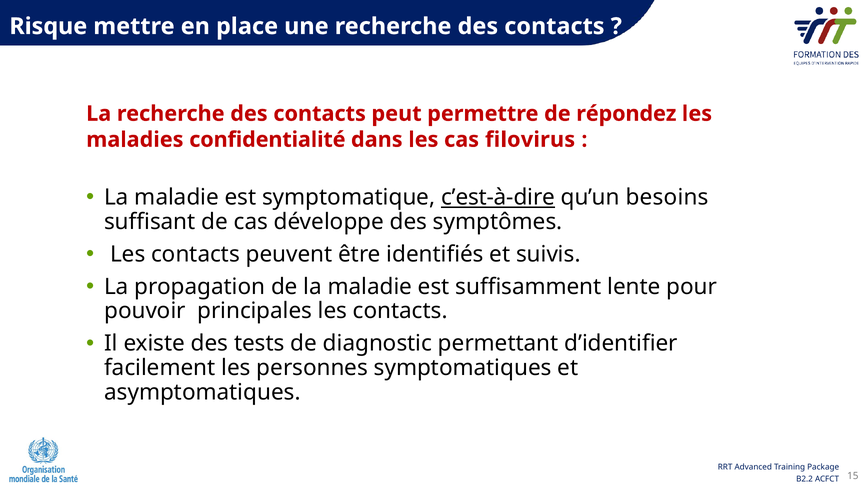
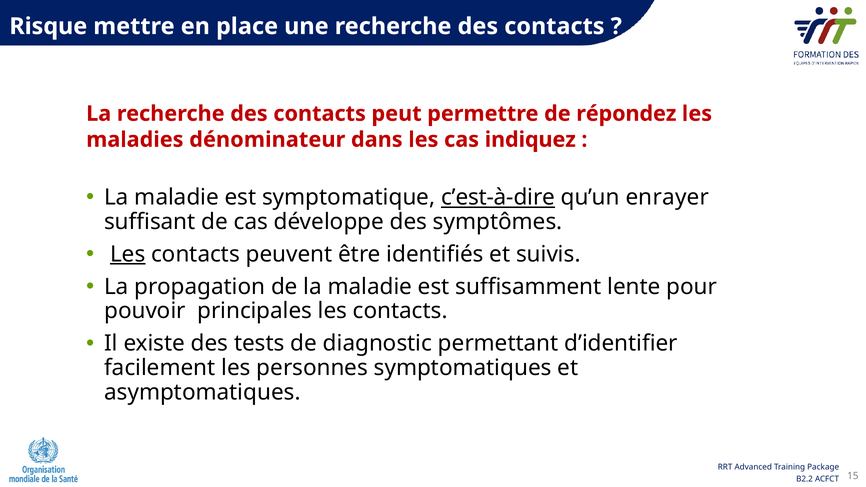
confidentialité: confidentialité -> dénominateur (267, 140)
filovirus: filovirus -> indiquez (530, 140)
besoins: besoins -> enrayer (667, 197)
Les underline: none -> present (128, 254)
